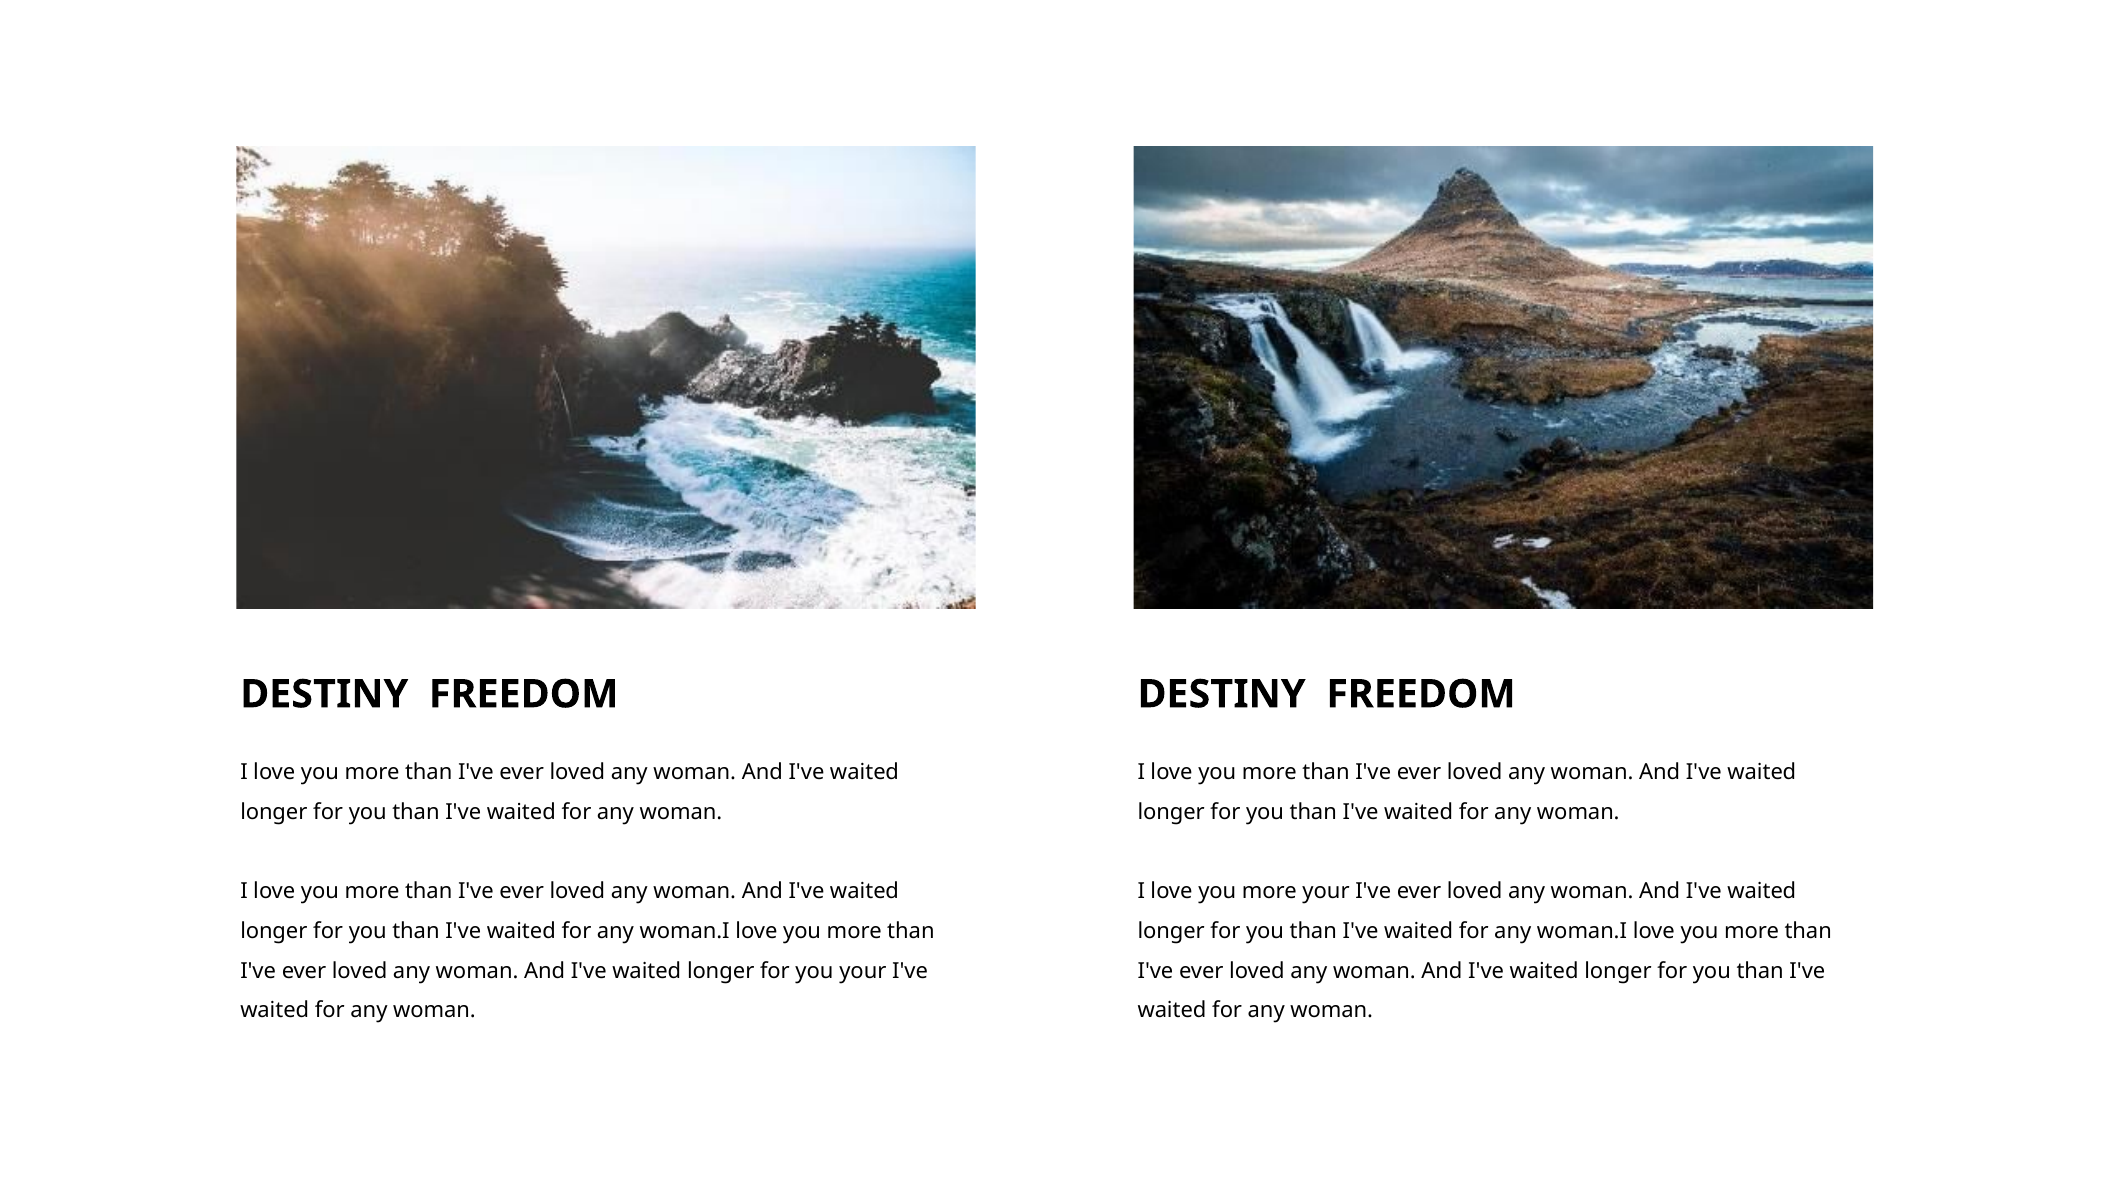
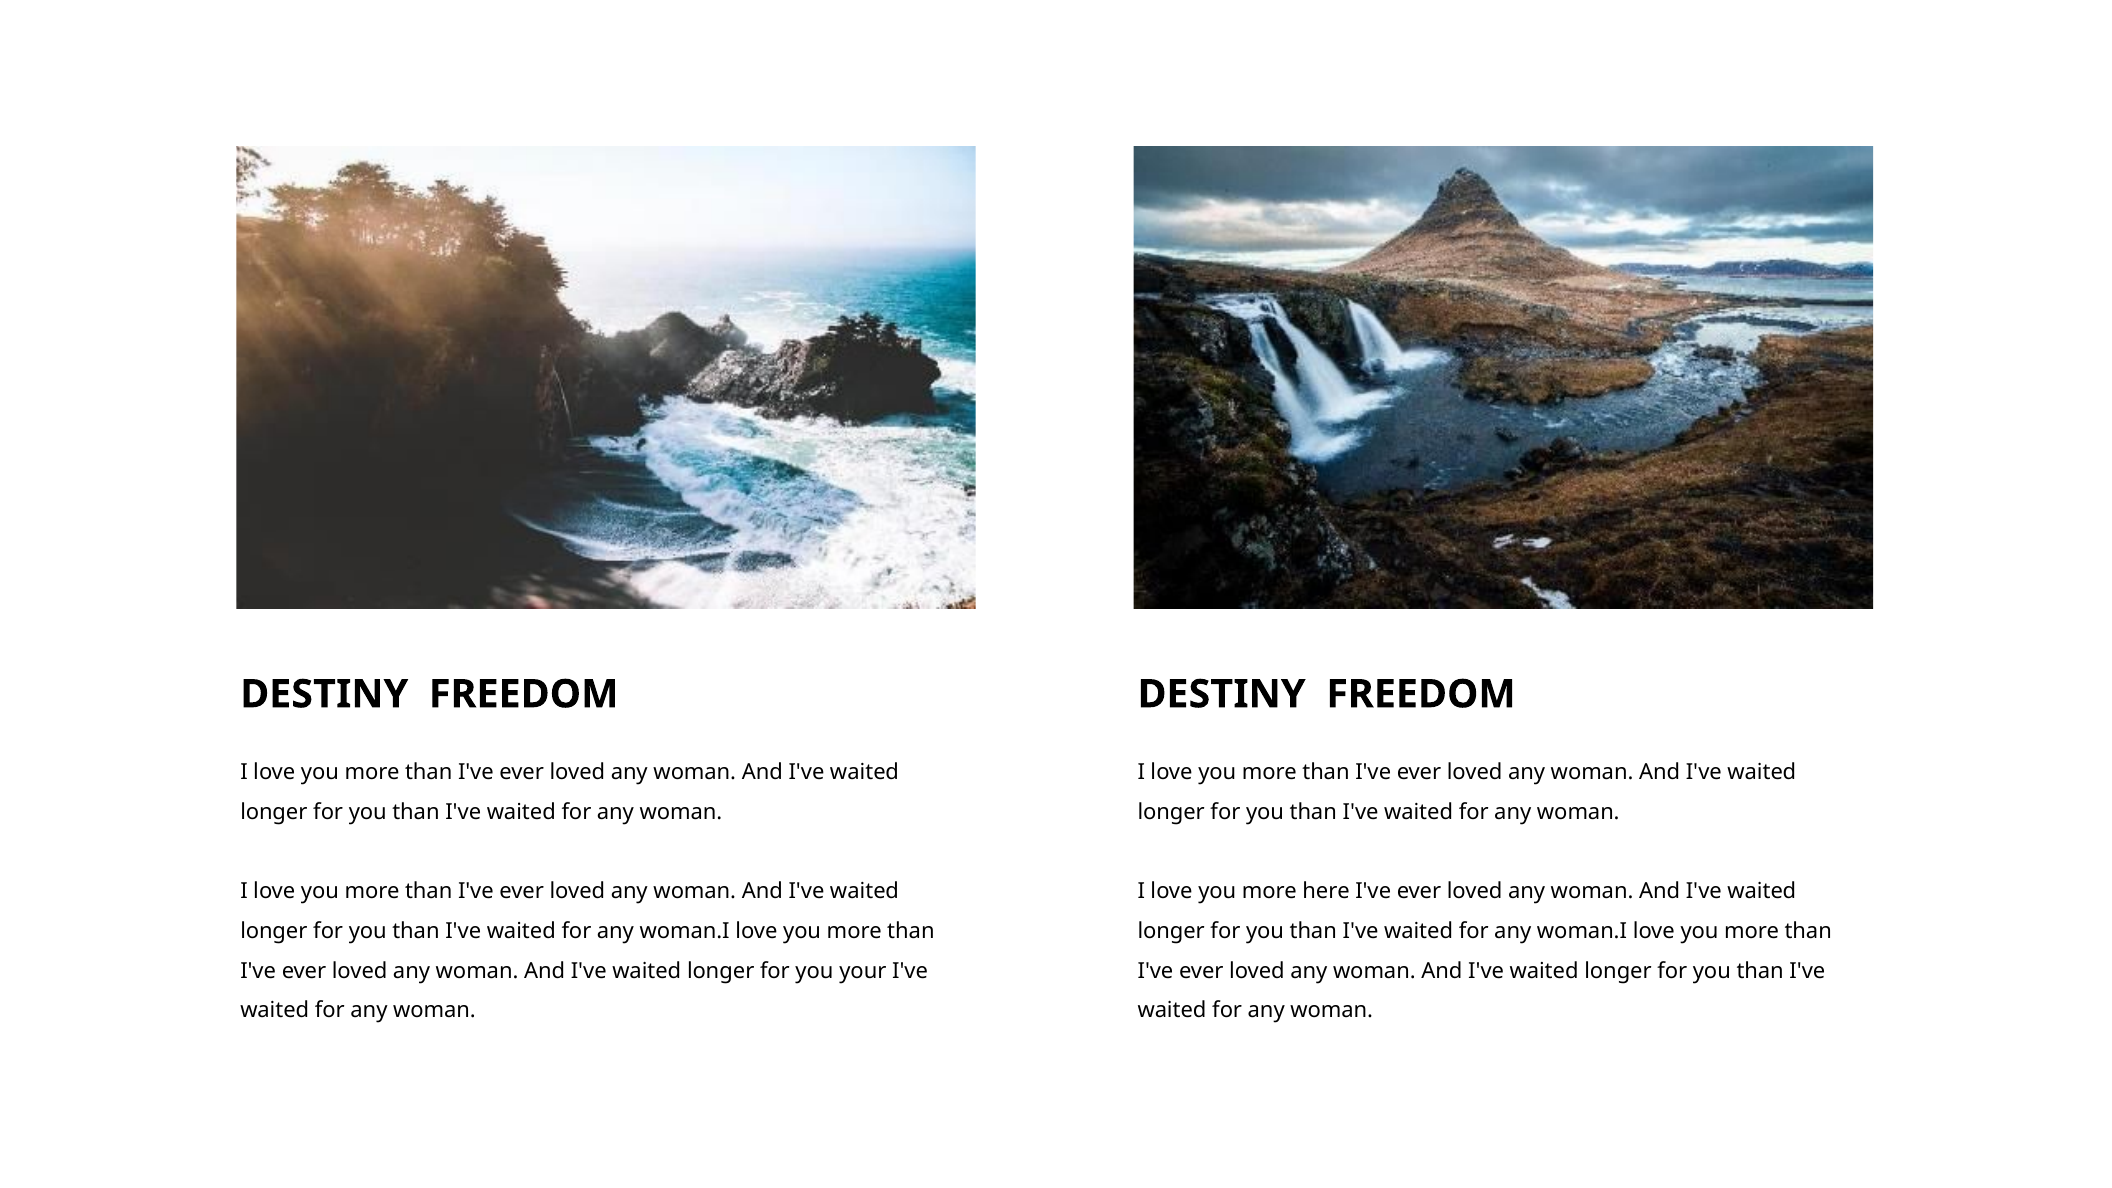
more your: your -> here (1326, 891)
